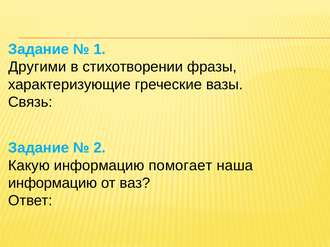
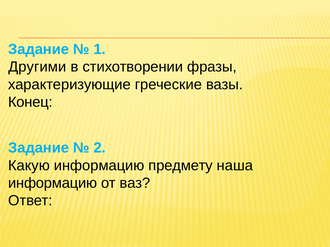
Связь: Связь -> Конец (30, 102)
помогает: помогает -> предмету (181, 166)
